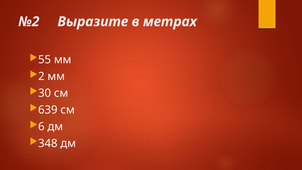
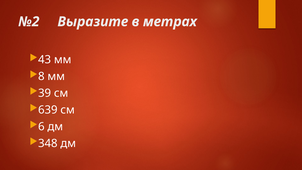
55: 55 -> 43 (45, 60)
2: 2 -> 8 (41, 76)
30: 30 -> 39 (45, 93)
